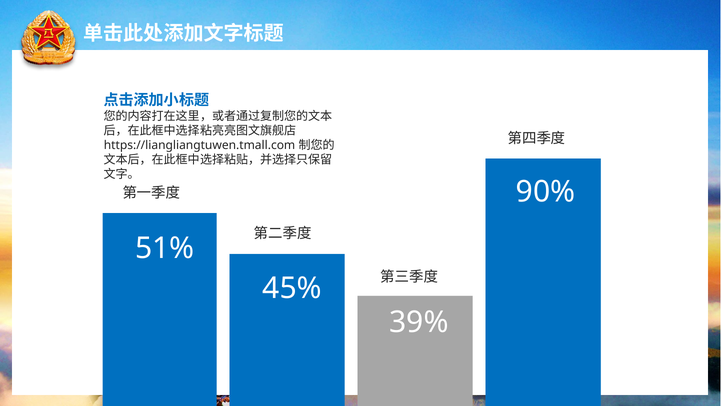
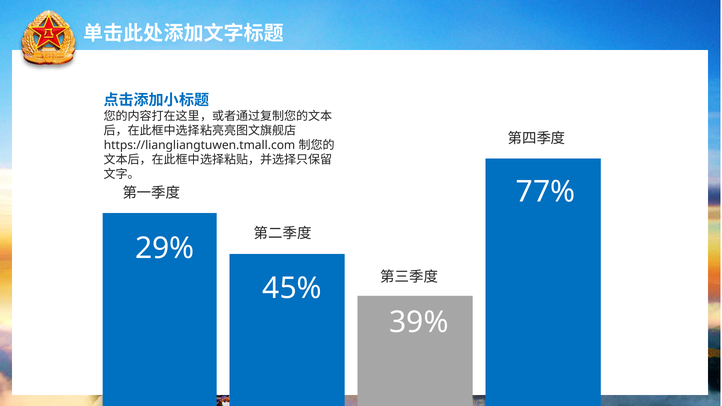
90%: 90% -> 77% (546, 192)
51%: 51% -> 29% (165, 248)
